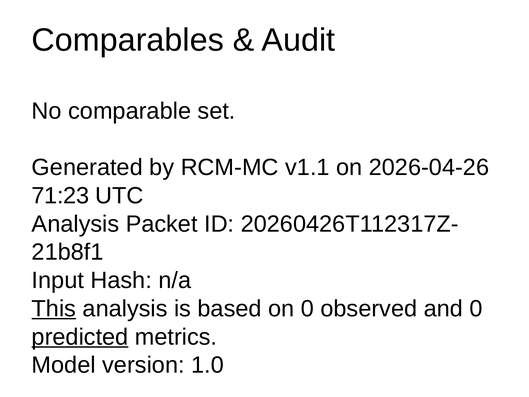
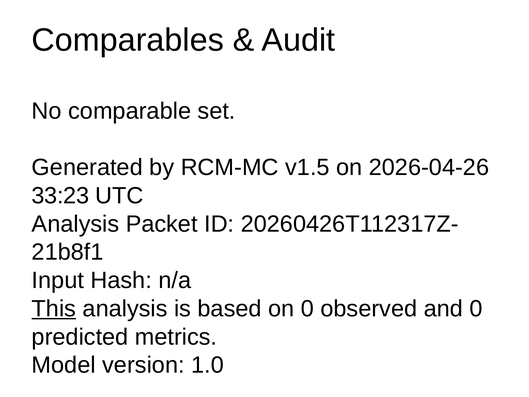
v1.1: v1.1 -> v1.5 (307, 167)
71:23: 71:23 -> 33:23 (60, 196)
predicted underline: present -> none (80, 337)
